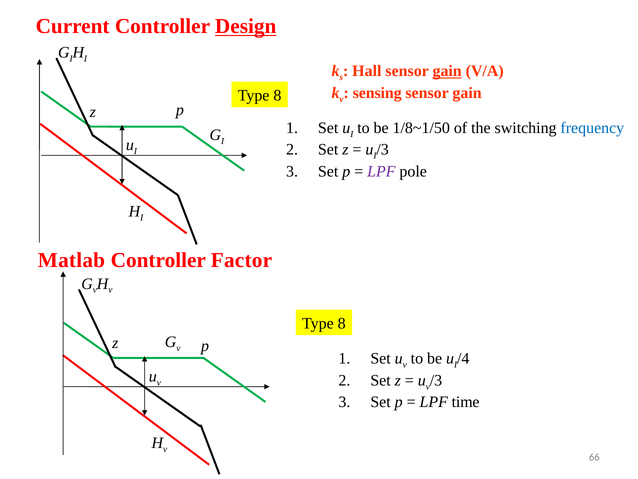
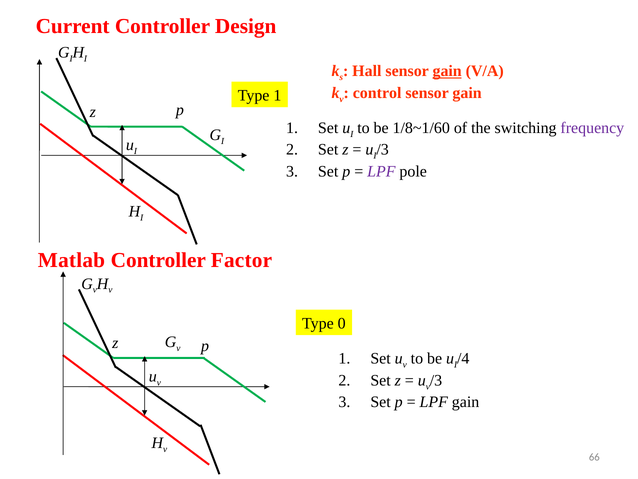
Design underline: present -> none (246, 26)
sensing: sensing -> control (377, 93)
8: 8 -> 1 (277, 95)
1/8~1/50: 1/8~1/50 -> 1/8~1/60 (421, 128)
frequency colour: blue -> purple (592, 128)
8: 8 -> 0 (342, 323)
LPF time: time -> gain (466, 402)
